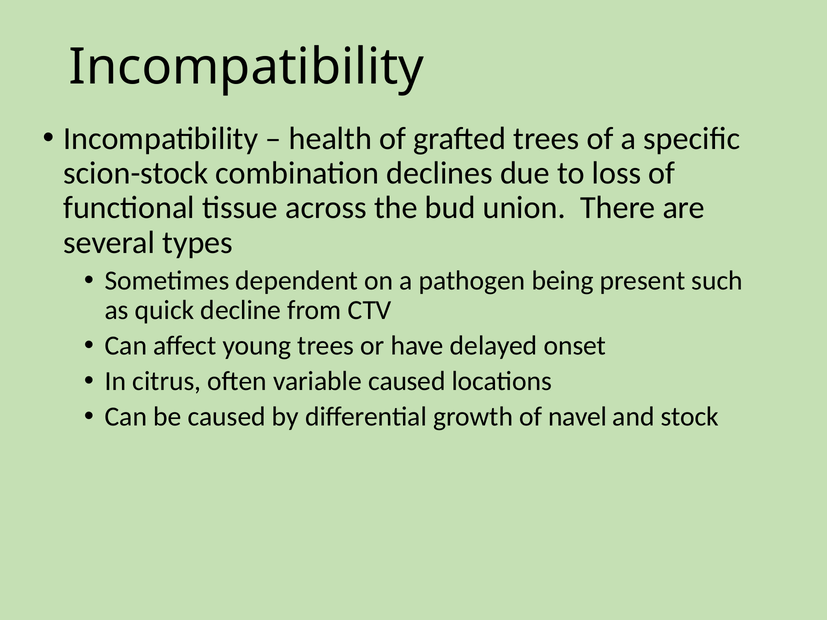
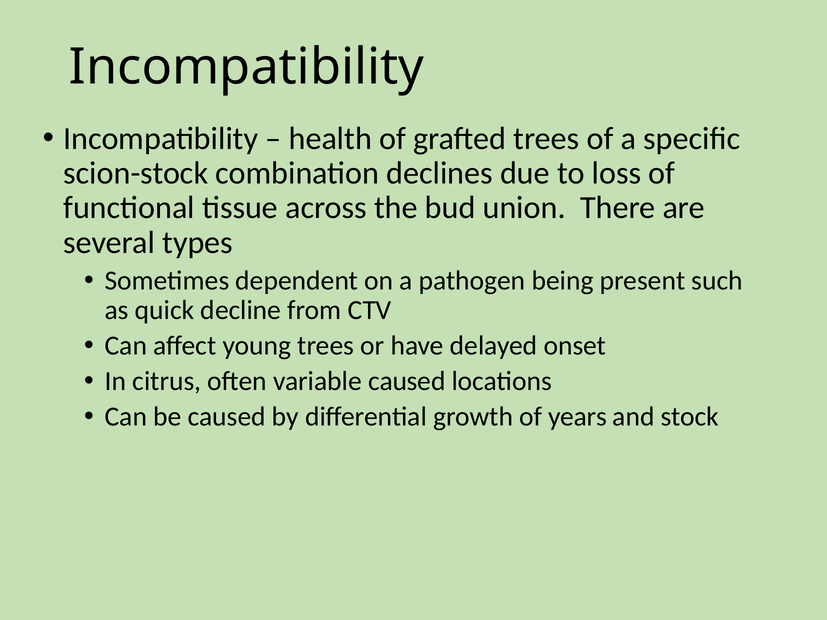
navel: navel -> years (578, 417)
